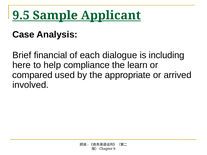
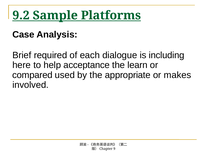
9.5: 9.5 -> 9.2 (21, 15)
Applicant: Applicant -> Platforms (111, 15)
financial: financial -> required (51, 55)
compliance: compliance -> acceptance (87, 65)
arrived: arrived -> makes (178, 75)
